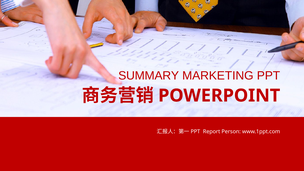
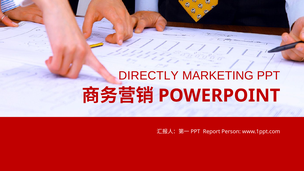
SUMMARY: SUMMARY -> DIRECTLY (149, 76)
